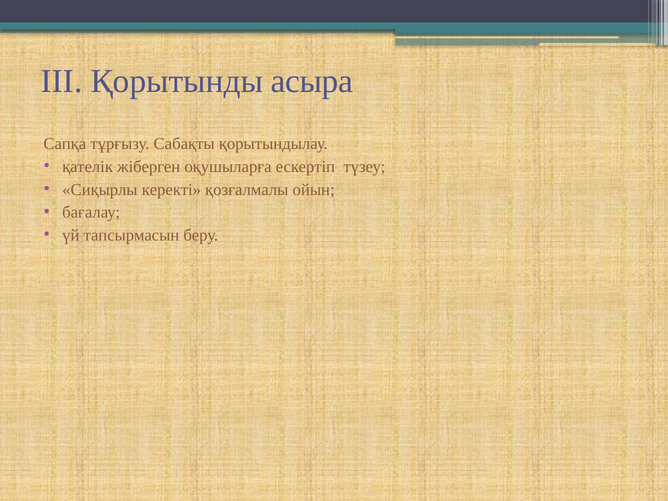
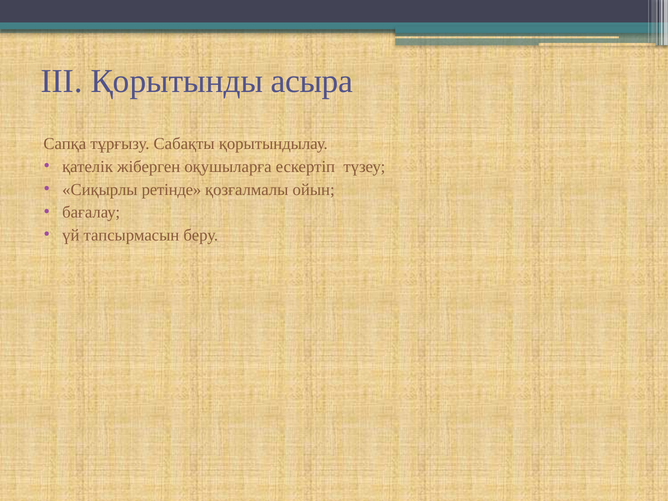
керекті: керекті -> ретінде (171, 190)
